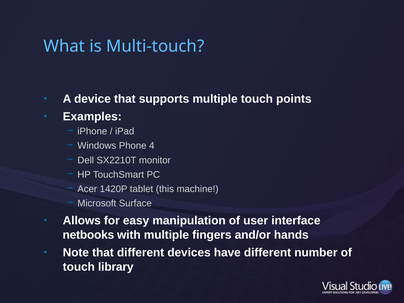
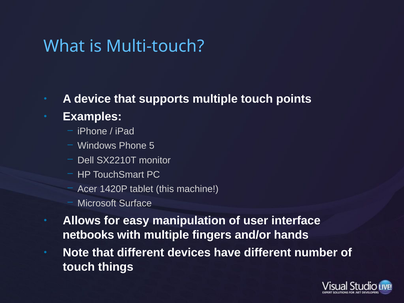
4: 4 -> 5 (152, 146)
library: library -> things (116, 267)
